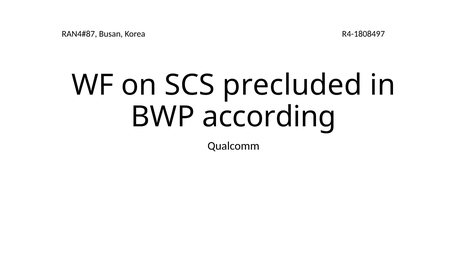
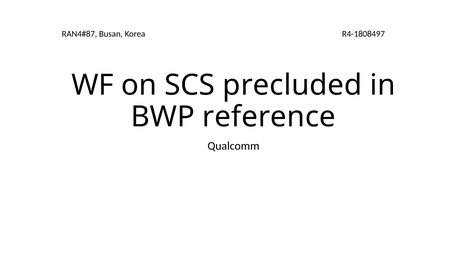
according: according -> reference (269, 117)
